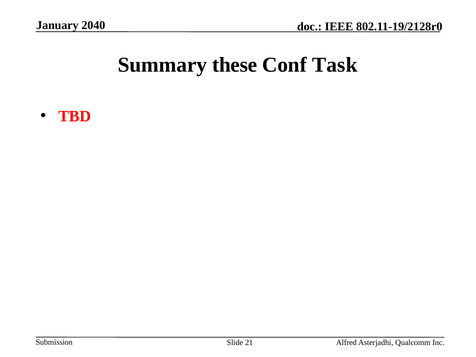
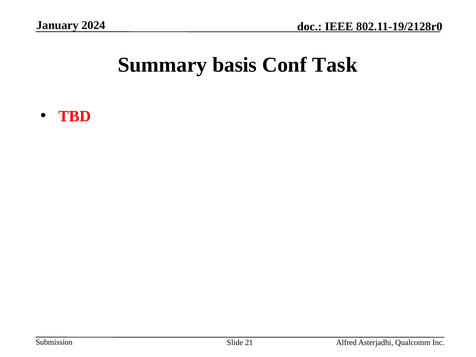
2040: 2040 -> 2024 (93, 25)
these: these -> basis (235, 65)
